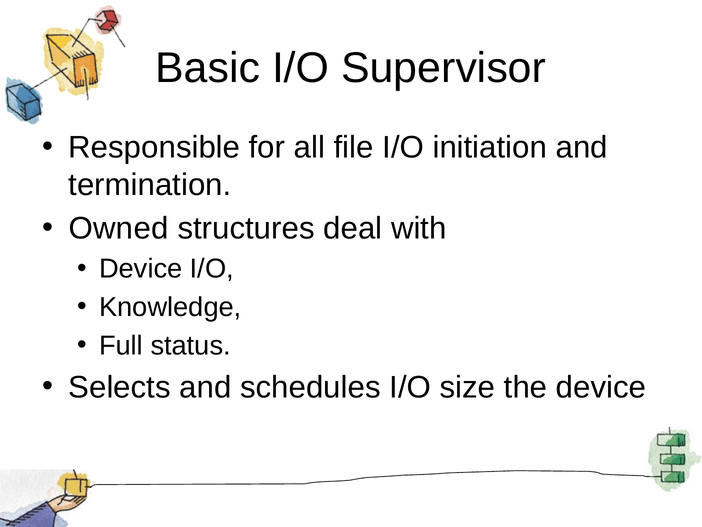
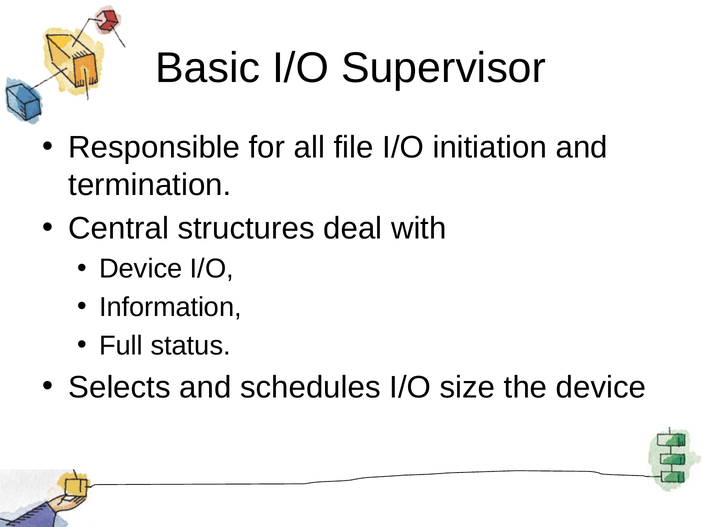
Owned: Owned -> Central (119, 228)
Knowledge: Knowledge -> Information (170, 307)
